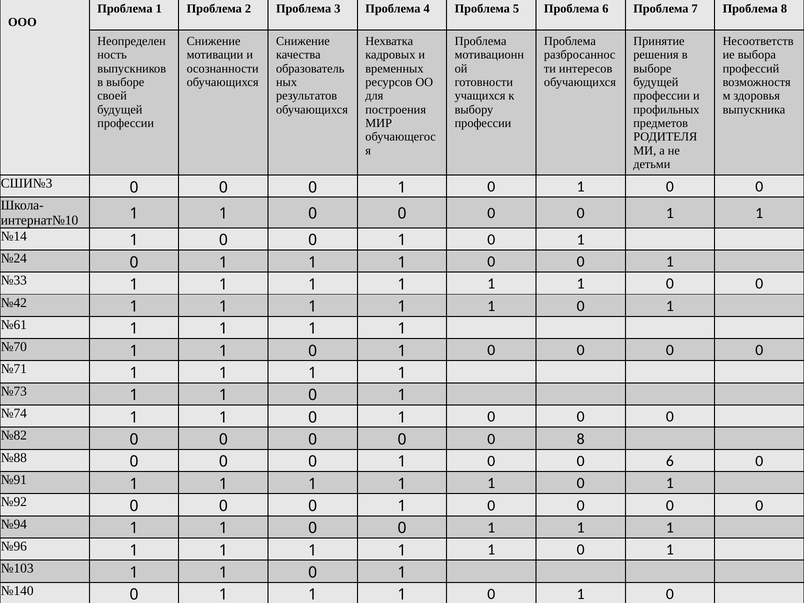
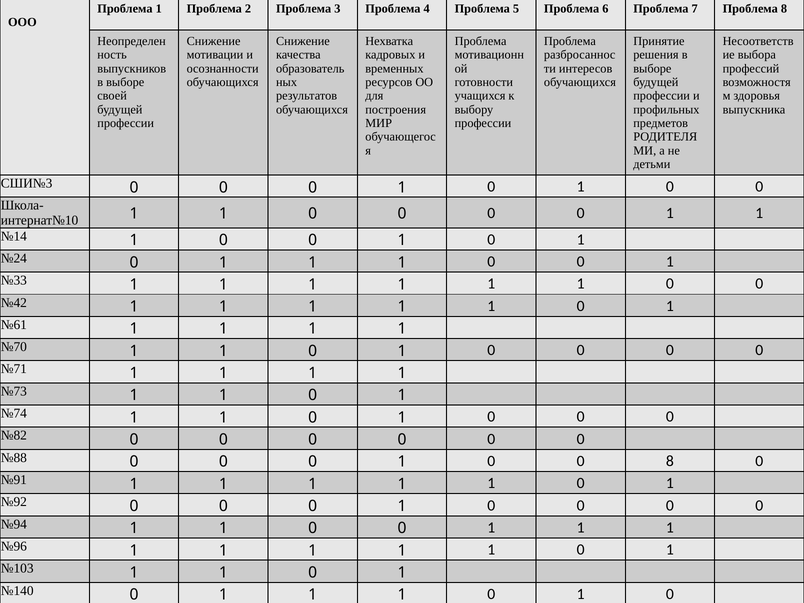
8: 8 -> 0 (581, 439)
0 6: 6 -> 8 (670, 461)
